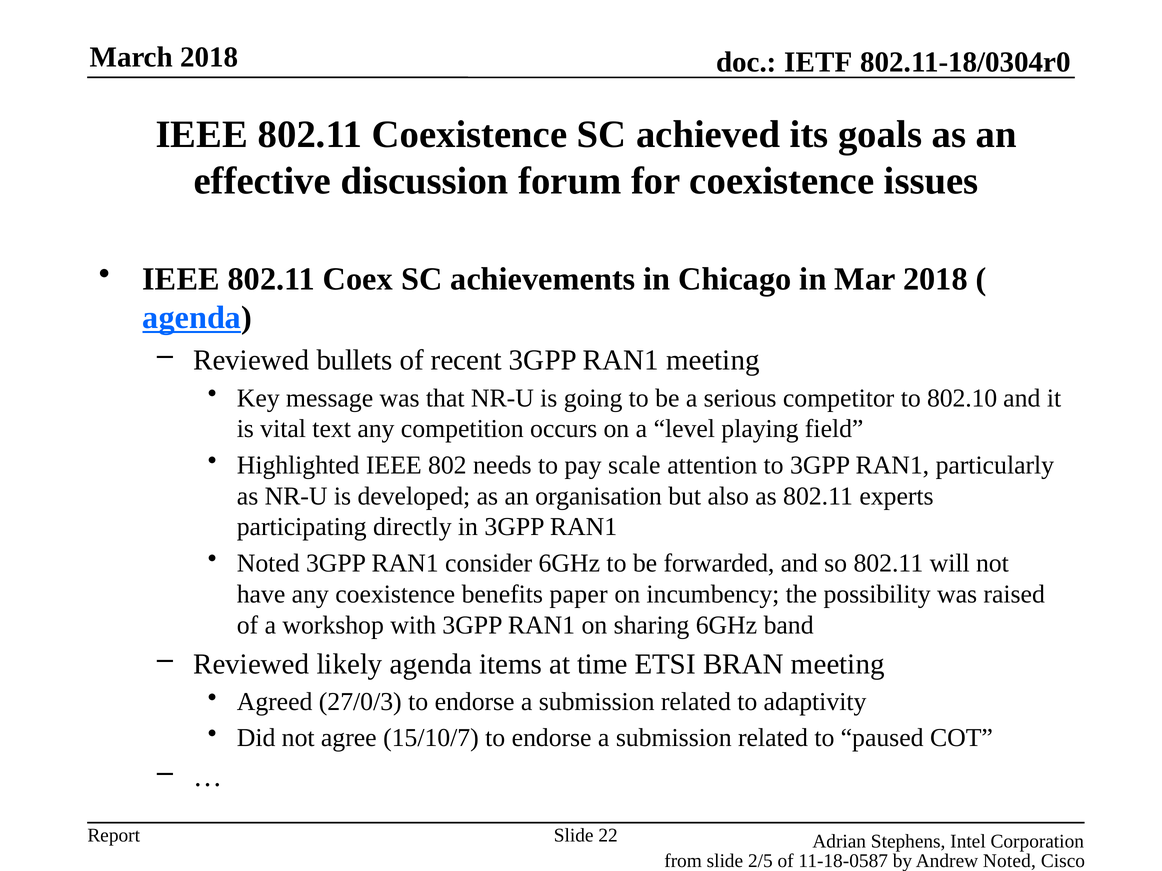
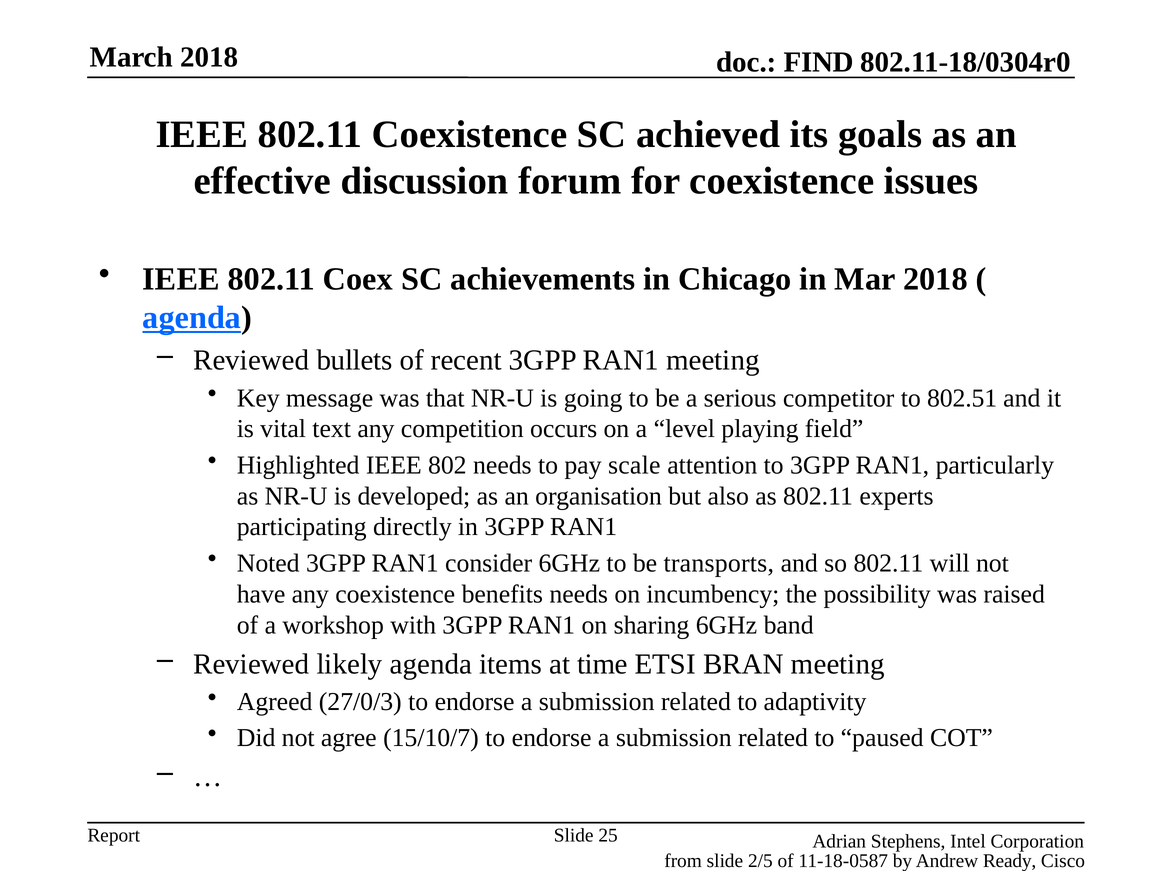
IETF: IETF -> FIND (819, 62)
802.10: 802.10 -> 802.51 (962, 398)
forwarded: forwarded -> transports (719, 563)
benefits paper: paper -> needs (579, 594)
22: 22 -> 25 (608, 836)
Andrew Noted: Noted -> Ready (1010, 861)
